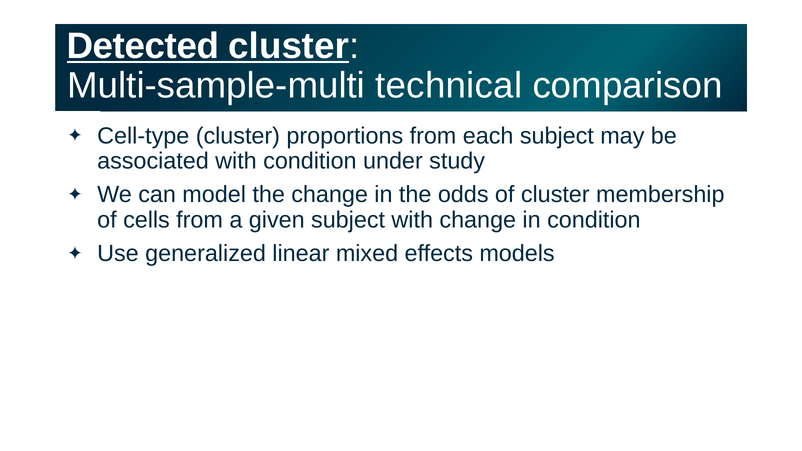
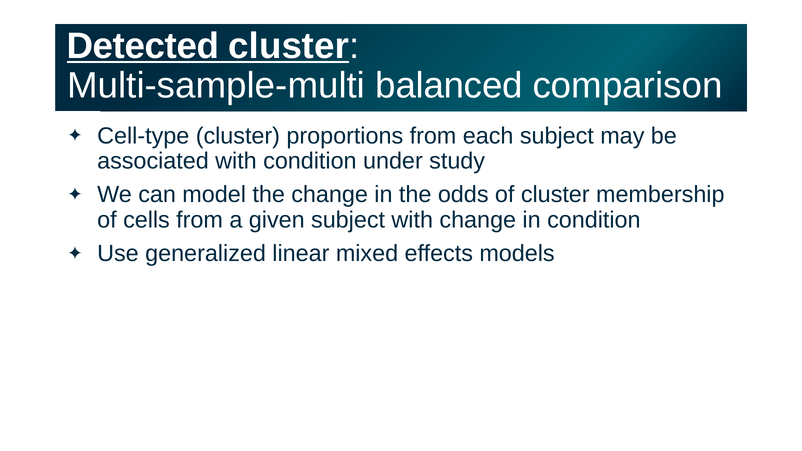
technical: technical -> balanced (449, 86)
